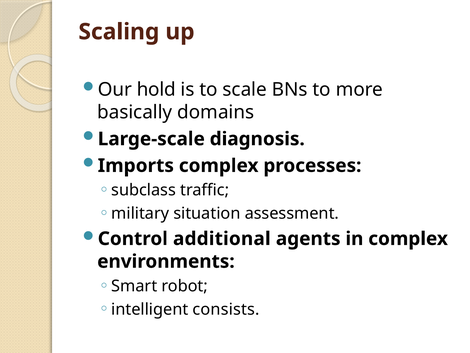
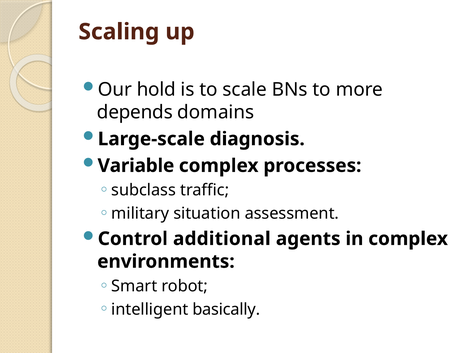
basically: basically -> depends (135, 112)
Imports: Imports -> Variable (136, 165)
consists: consists -> basically (226, 309)
